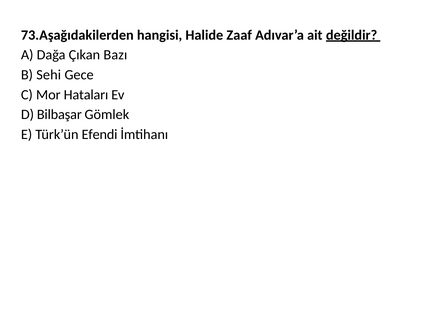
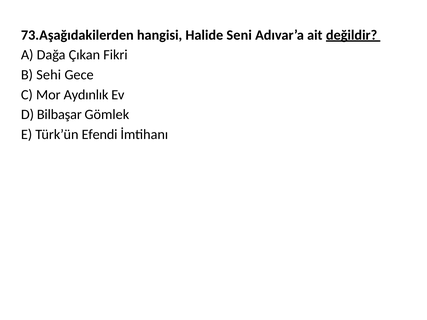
Zaaf: Zaaf -> Seni (239, 35)
Bazı: Bazı -> Fikri (115, 55)
Hataları: Hataları -> Aydınlık (86, 95)
